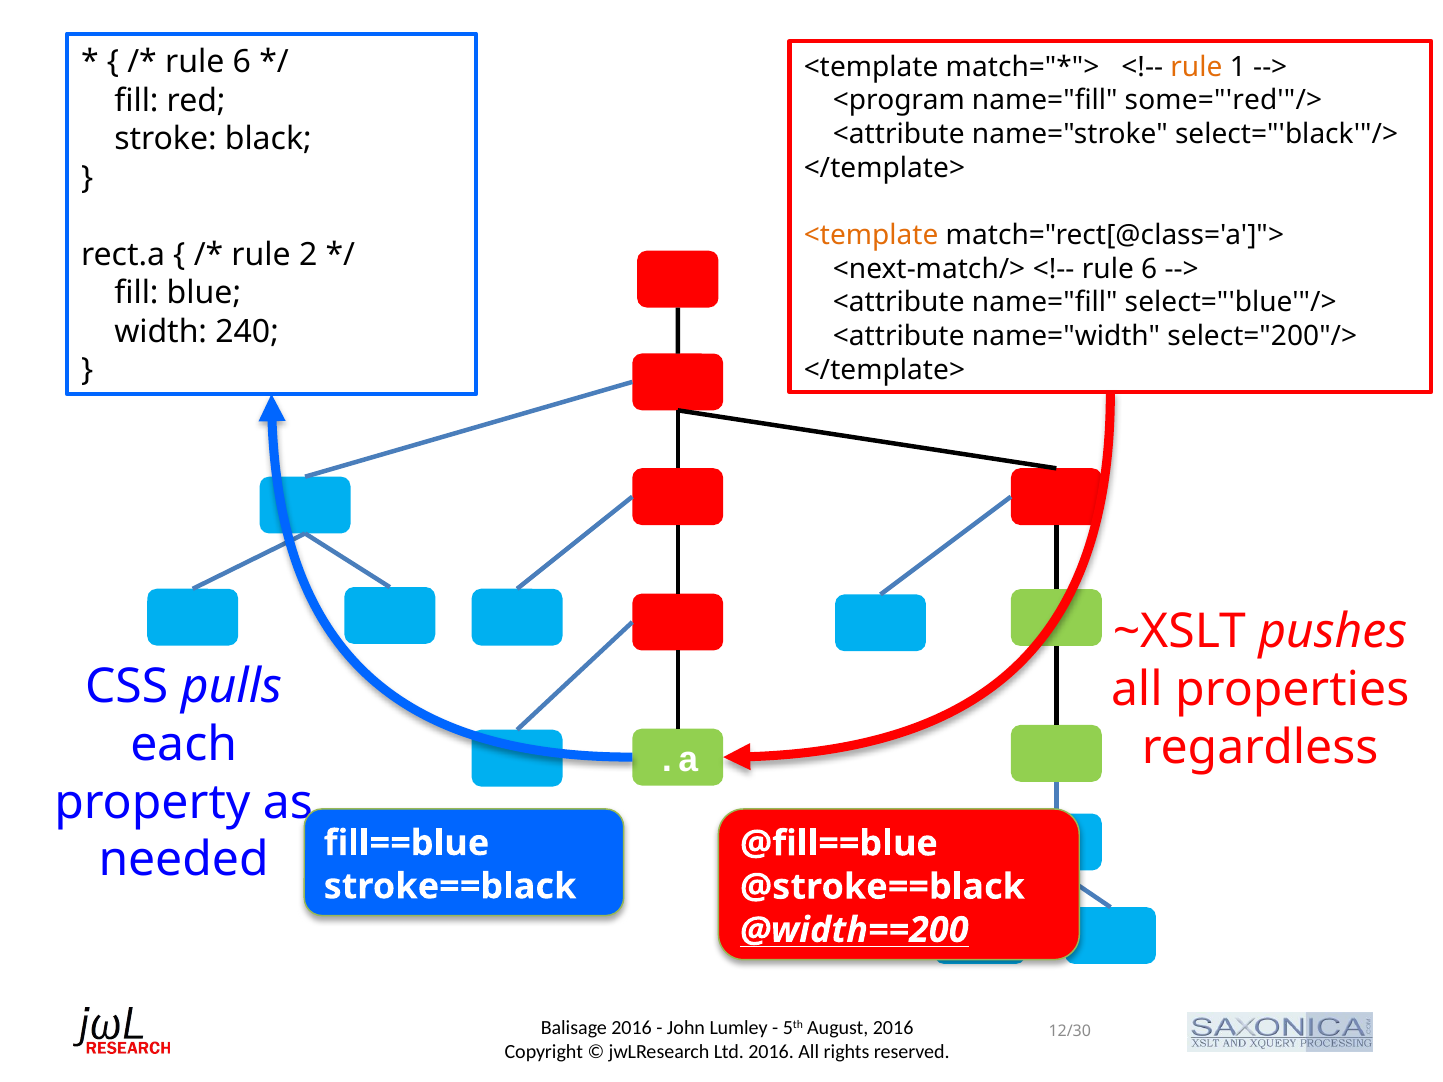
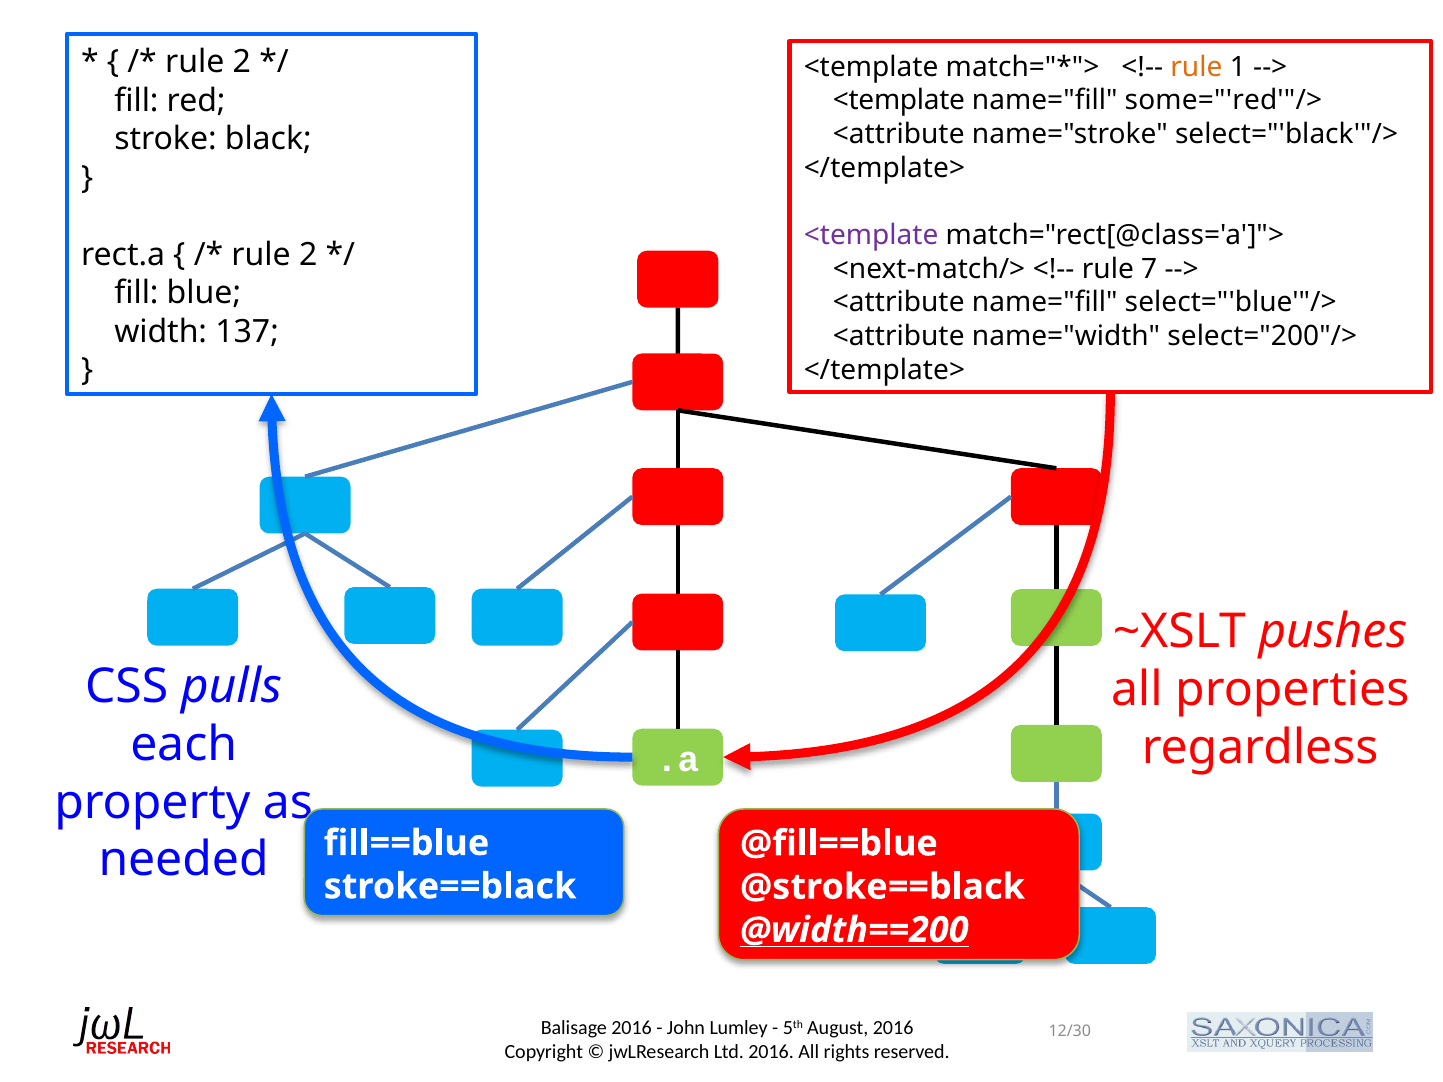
6: 6 -> 2 (242, 62)
<program: <program -> <template (899, 101)
<template colour: orange -> purple (871, 235)
6: 6 -> 7 (1149, 269)
240: 240 -> 137 (247, 332)
